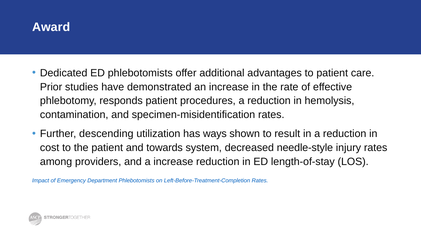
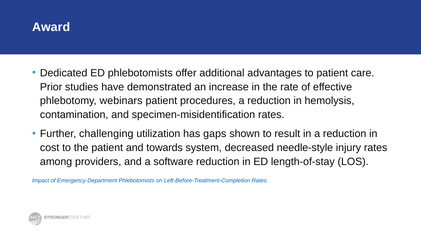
responds: responds -> webinars (121, 101)
descending: descending -> challenging (106, 134)
ways: ways -> gaps (215, 134)
a increase: increase -> software (173, 161)
